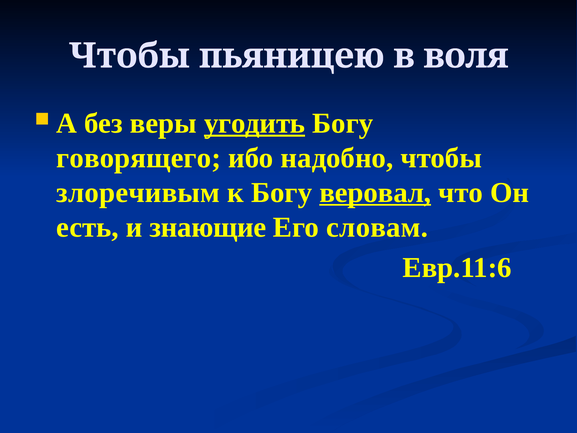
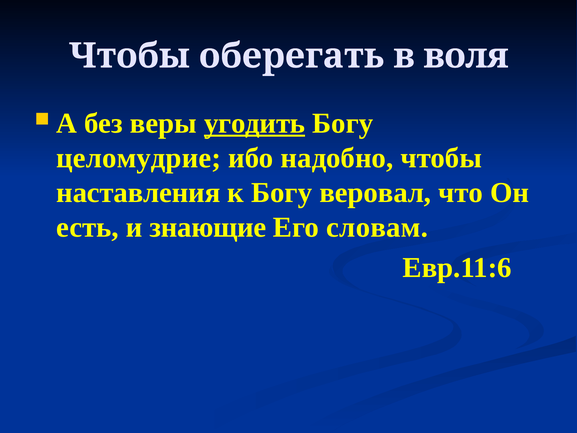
пьяницею: пьяницею -> оберегать (292, 56)
говорящего: говорящего -> целомудрие (139, 158)
злоречивым: злоречивым -> наставления (138, 192)
веровал underline: present -> none (375, 192)
